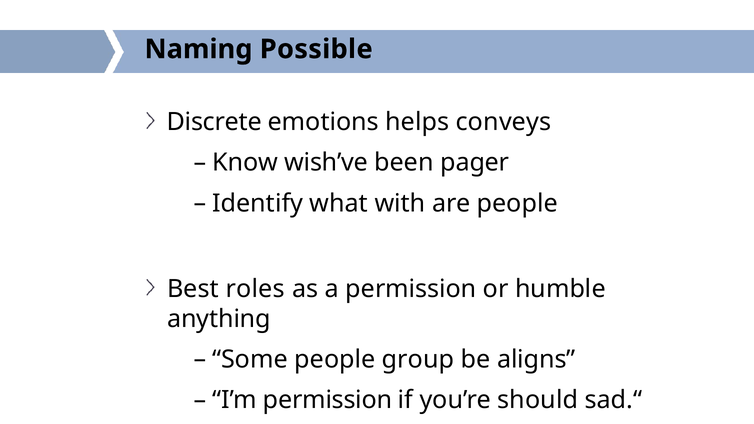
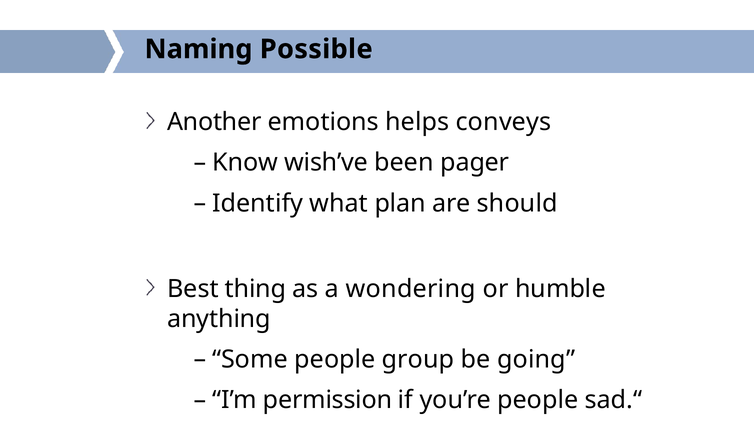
Discrete: Discrete -> Another (214, 122)
with: with -> plan (400, 203)
are people: people -> should (517, 203)
roles: roles -> thing (256, 289)
a permission: permission -> wondering (411, 289)
aligns: aligns -> going (536, 360)
you’re should: should -> people (538, 400)
